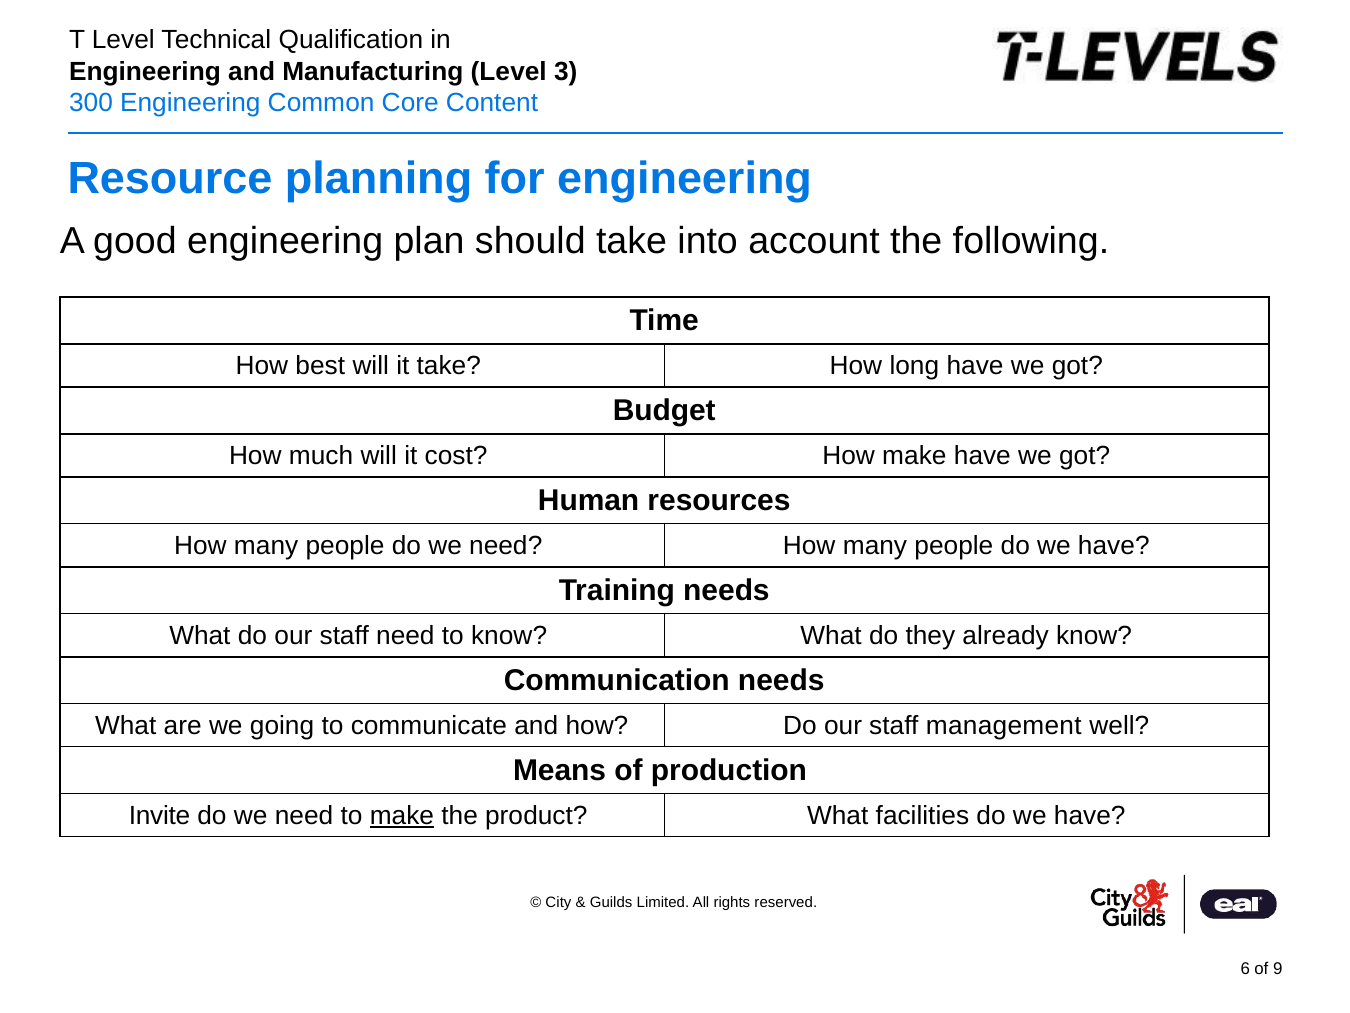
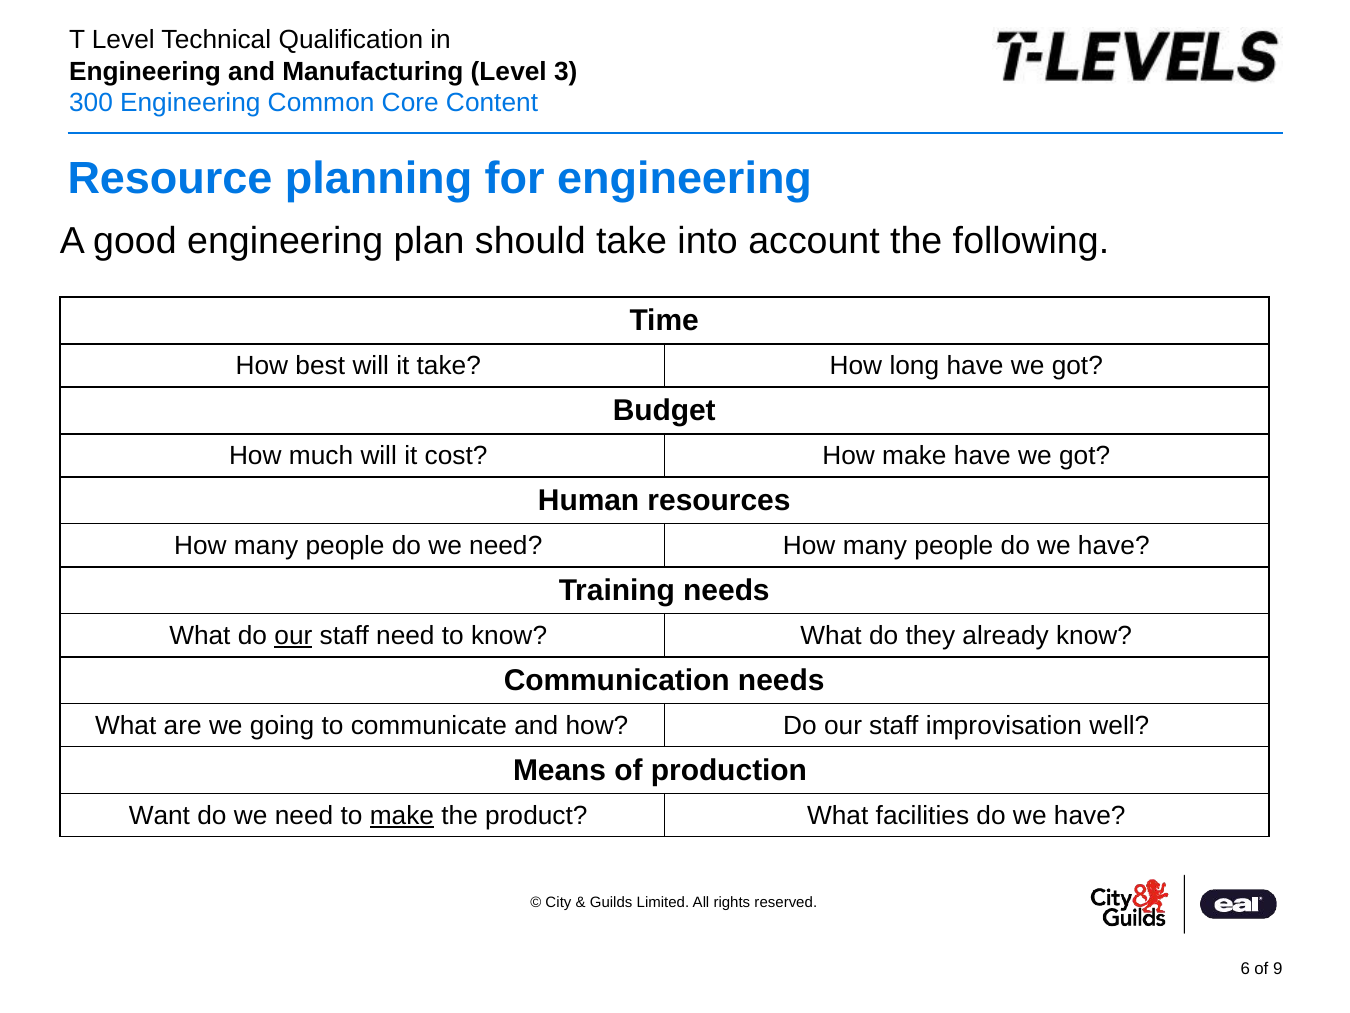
our underline: none -> present (293, 635)
management: management -> improvisation (1004, 725)
Invite: Invite -> Want (159, 815)
